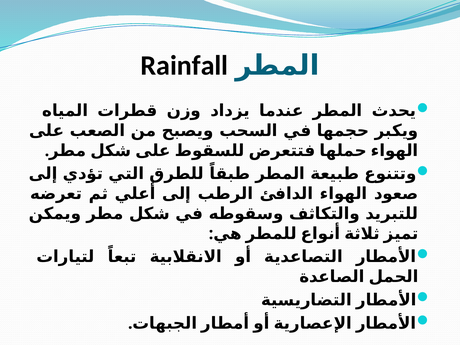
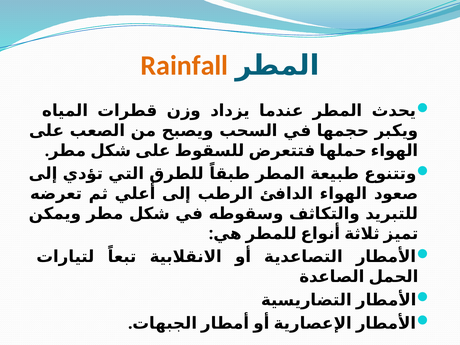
Rainfall colour: black -> orange (184, 66)
